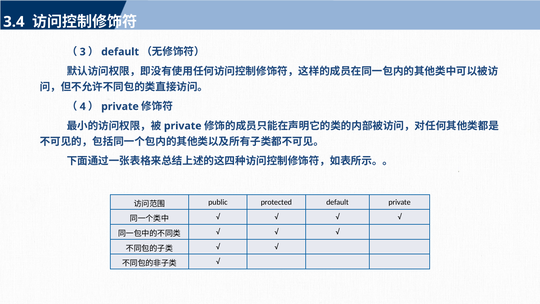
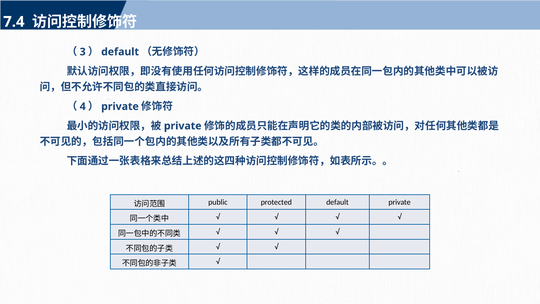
3.4: 3.4 -> 7.4 (14, 22)
